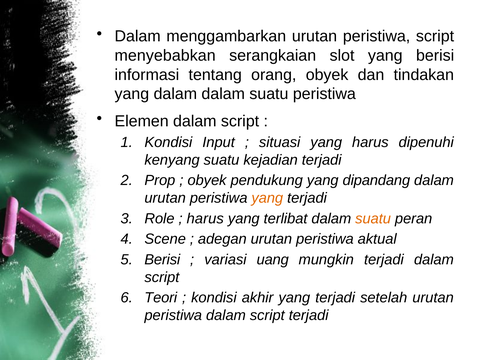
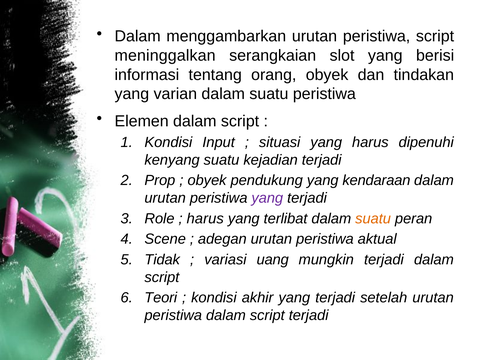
menyebabkan: menyebabkan -> meninggalkan (165, 55)
yang dalam: dalam -> varian (175, 94)
dipandang: dipandang -> kendaraan (376, 180)
yang colour: orange -> purple (267, 198)
Berisi: Berisi -> Tidak (162, 259)
